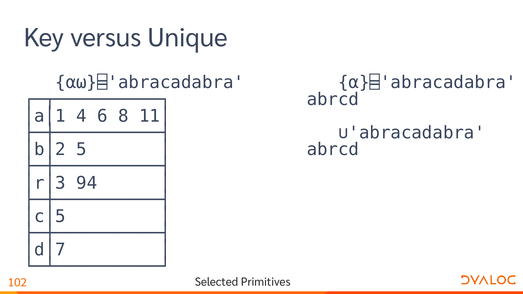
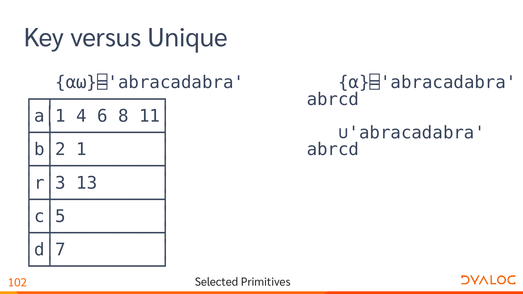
5: 5 -> 1 (81, 150)
94: 94 -> 13 (87, 183)
